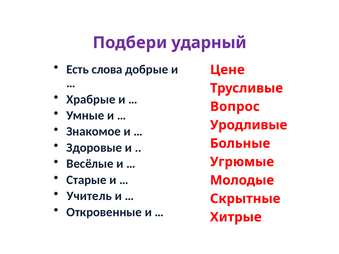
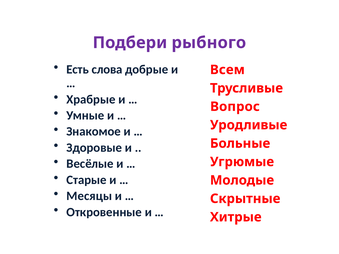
ударный: ударный -> рыбного (209, 43)
Цене: Цене -> Всем (227, 70)
Учитель: Учитель -> Месяцы (89, 196)
